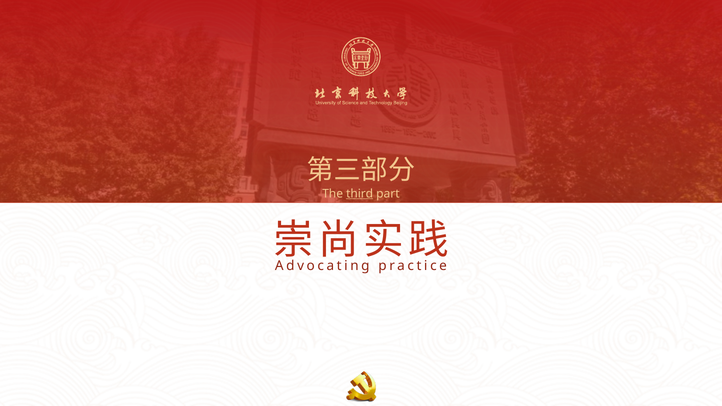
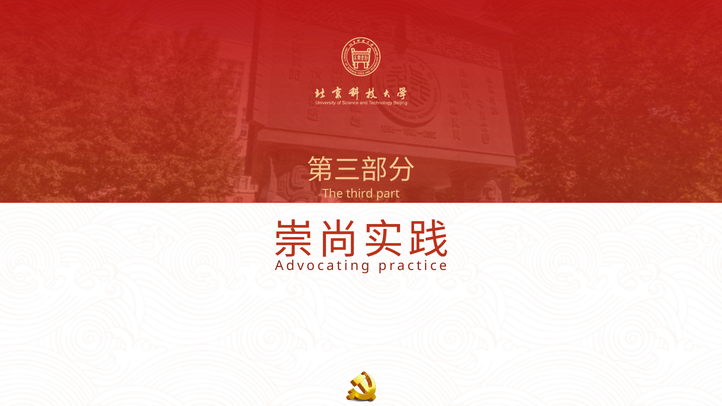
third underline: present -> none (360, 194)
